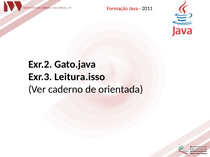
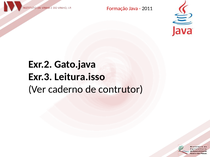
orientada: orientada -> contrutor (121, 90)
